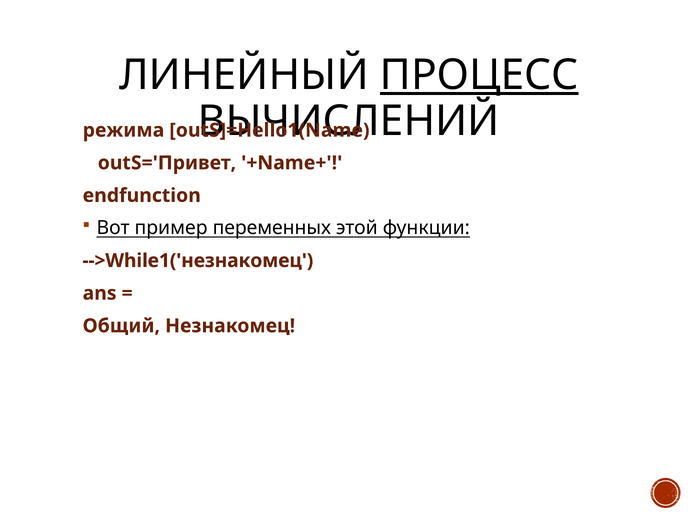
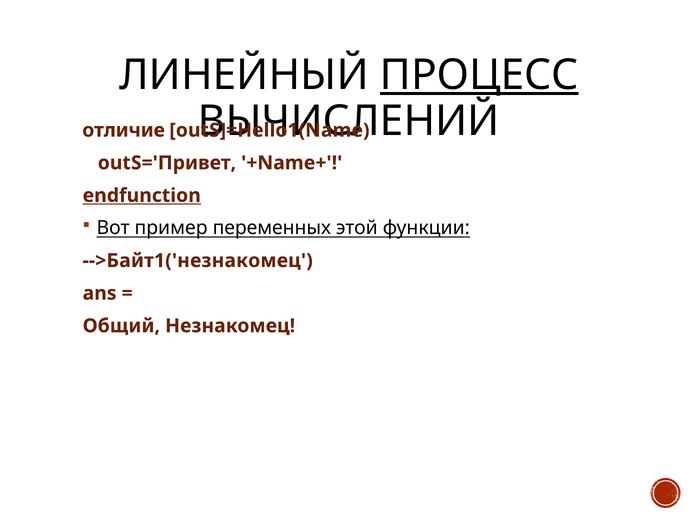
режима: режима -> отличие (124, 130)
endfunction underline: none -> present (142, 195)
-->While1('незнакомец: -->While1('незнакомец -> -->Байт1('незнакомец (198, 260)
